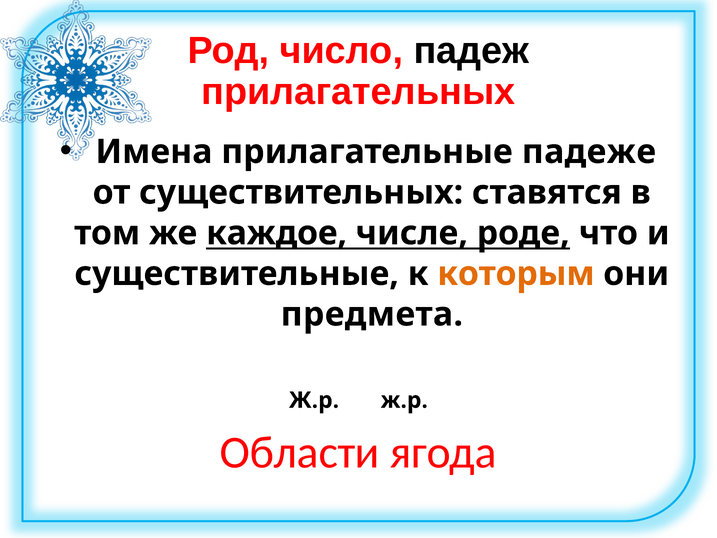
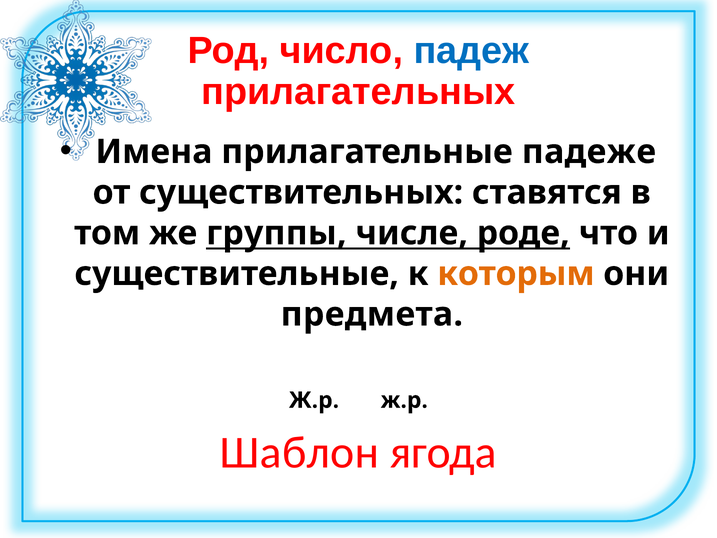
падеж colour: black -> blue (471, 51)
каждое: каждое -> группы (276, 233)
Области: Области -> Шаблон (300, 452)
